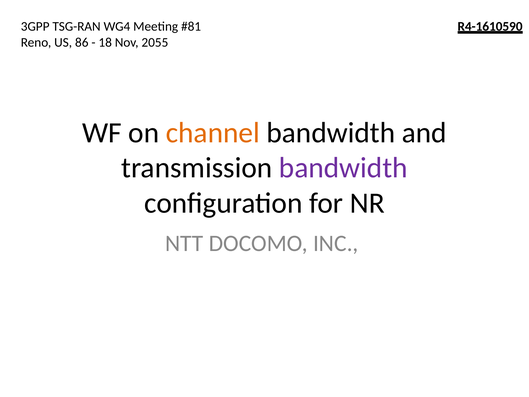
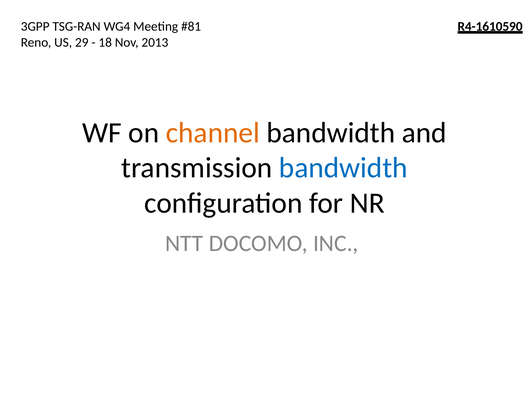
86: 86 -> 29 (82, 42)
2055: 2055 -> 2013 (155, 42)
bandwidth colour: purple -> blue (343, 168)
